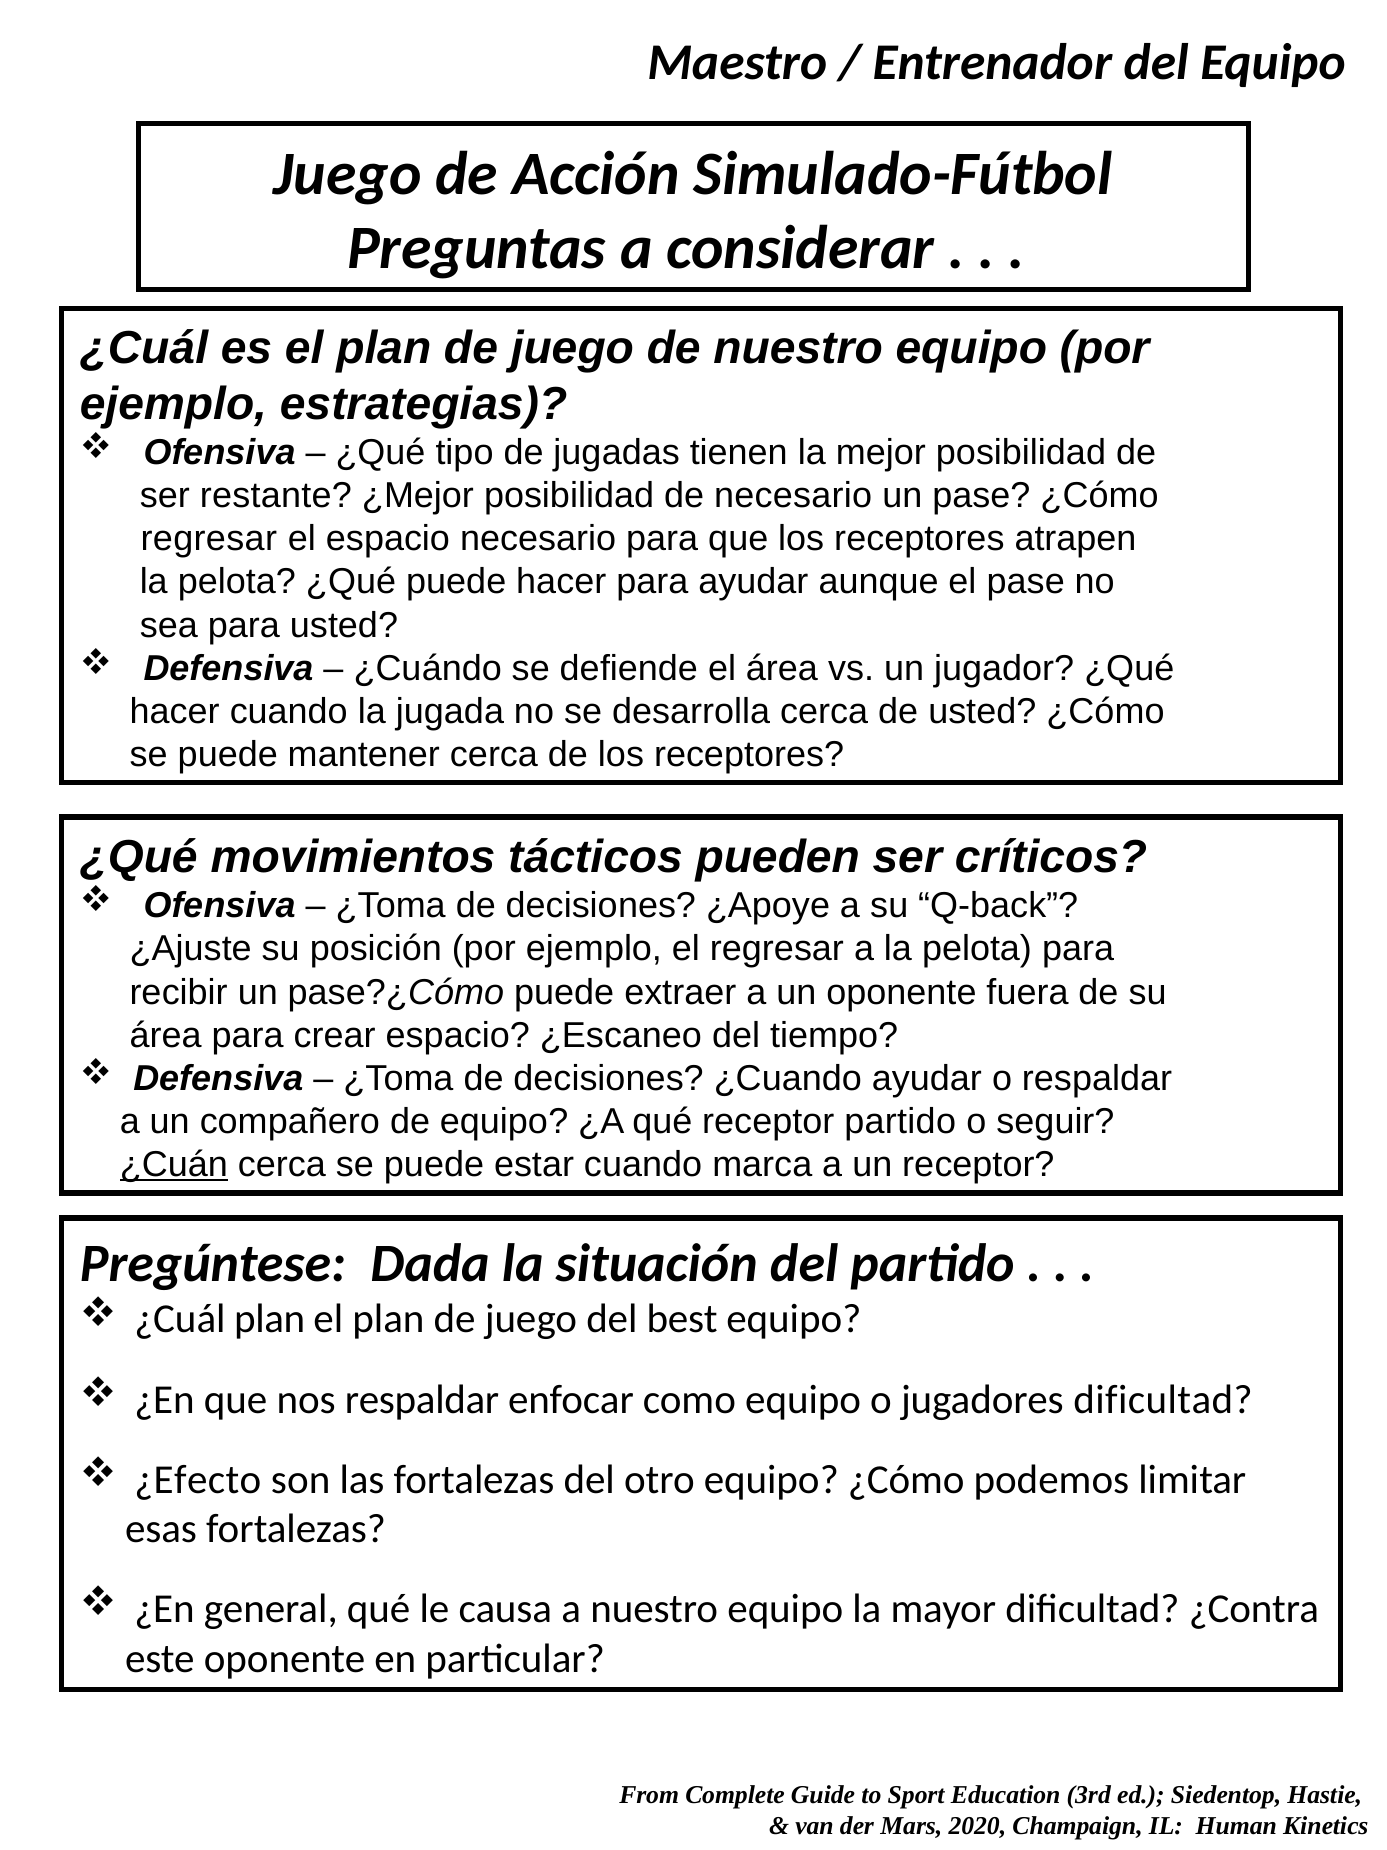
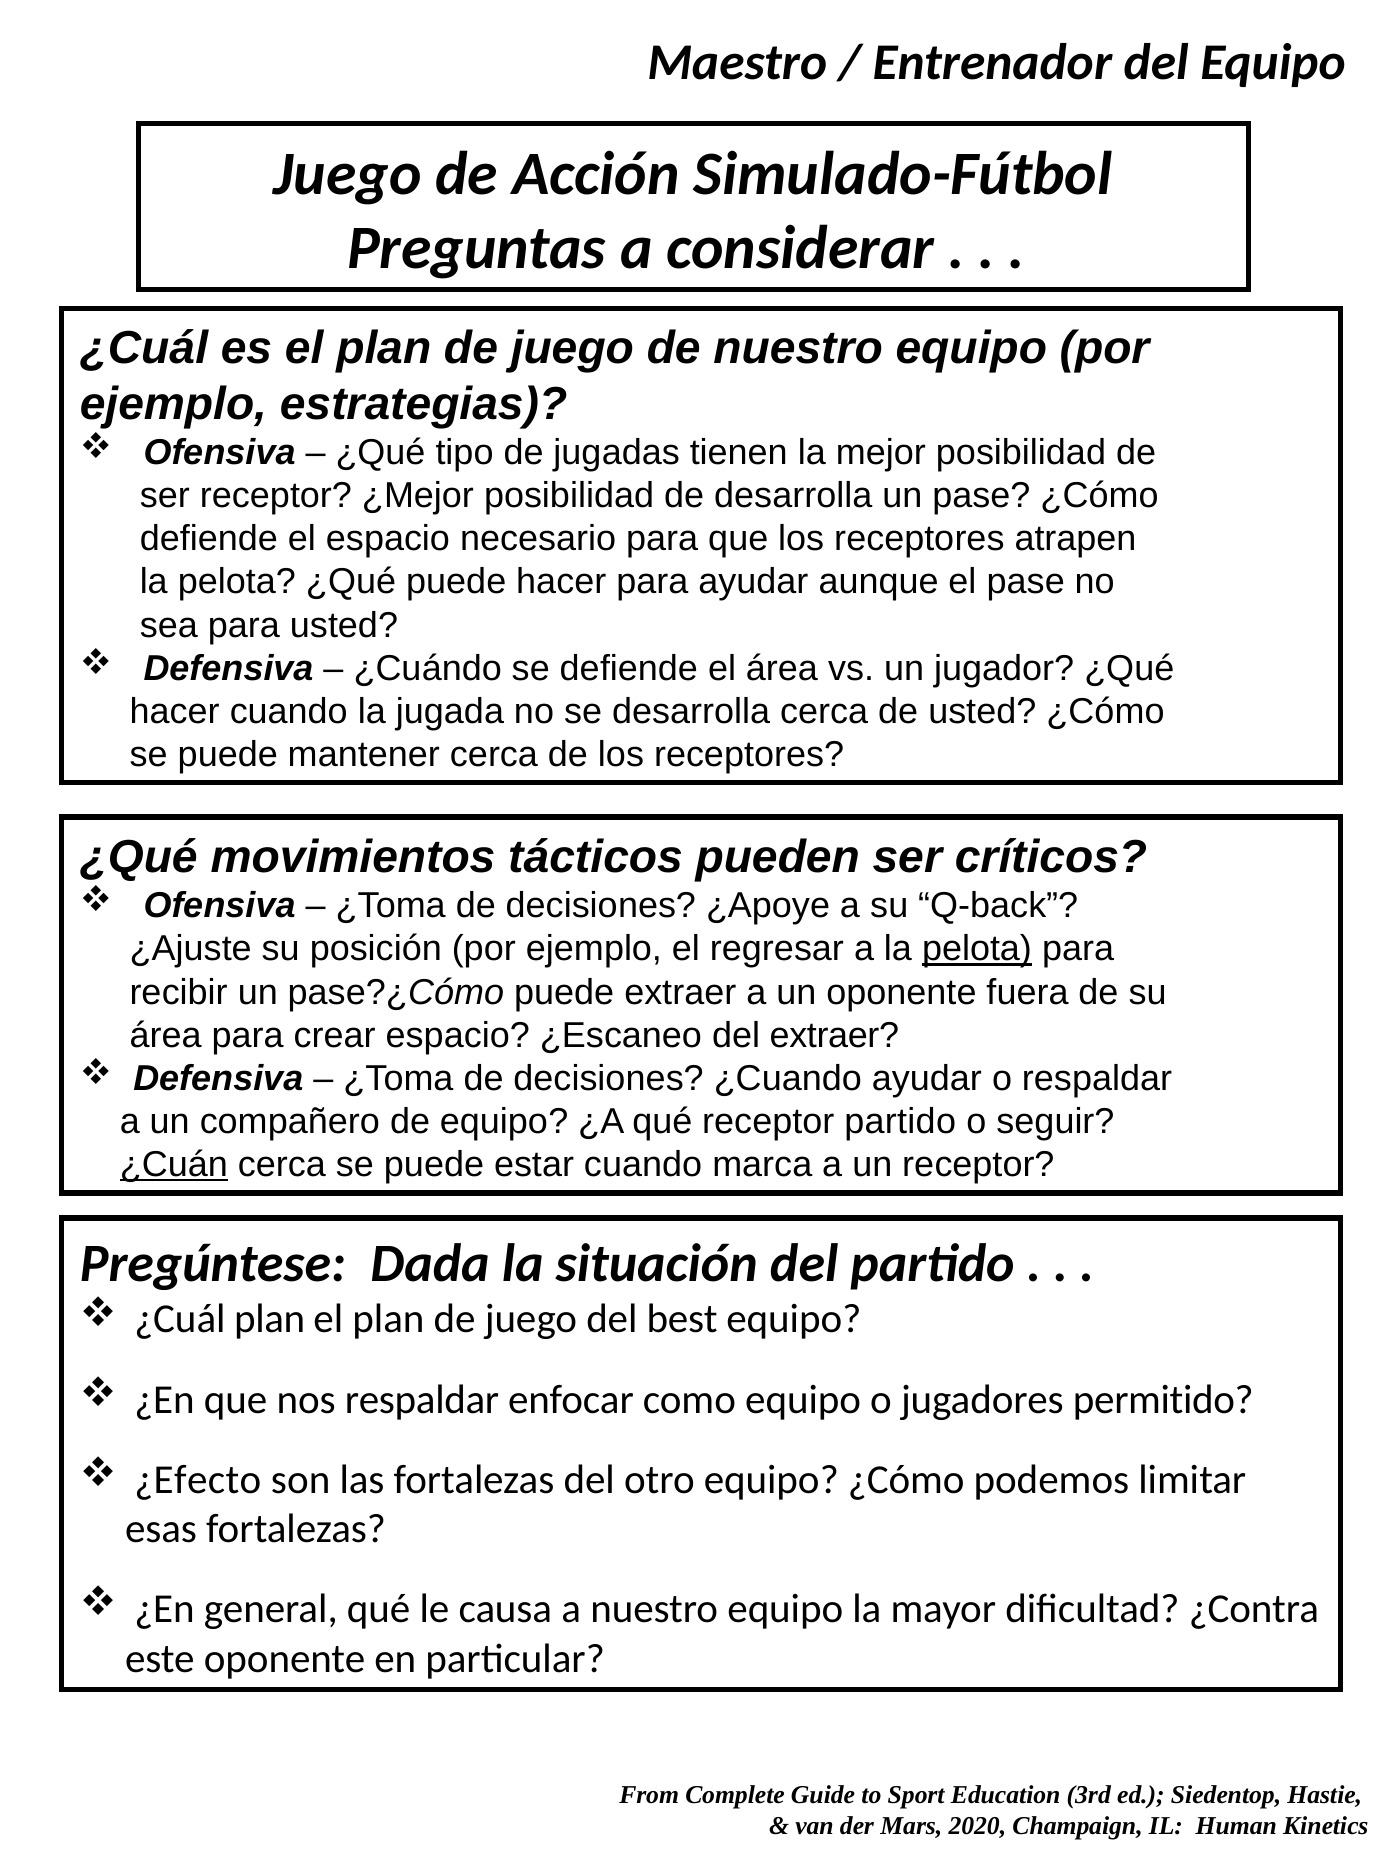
ser restante: restante -> receptor (276, 495)
de necesario: necesario -> desarrolla (793, 495)
regresar: regresar -> defiende (209, 539)
pelota underline: none -> present (977, 949)
del tiempo: tiempo -> extraer (834, 1035)
jugadores dificultad: dificultad -> permitido (1163, 1399)
